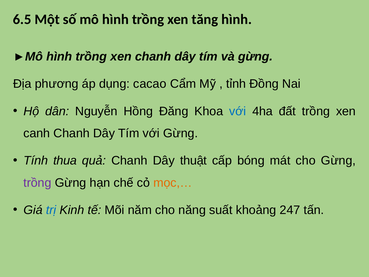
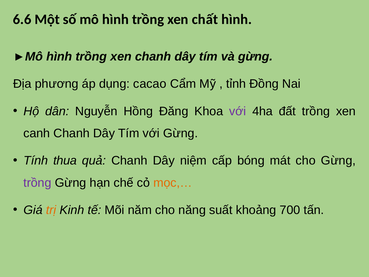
6.5: 6.5 -> 6.6 (22, 19)
tăng: tăng -> chất (205, 19)
với colour: blue -> purple (238, 111)
thuật: thuật -> niệm (193, 161)
trị colour: blue -> orange (51, 210)
247: 247 -> 700 (290, 210)
